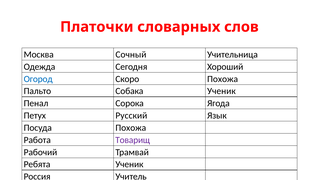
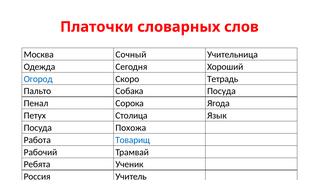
Скоро Похожа: Похожа -> Тетрадь (223, 79)
Собака Ученик: Ученик -> Посуда (221, 91)
Русский: Русский -> Столица (131, 115)
Товарищ colour: purple -> blue (133, 140)
